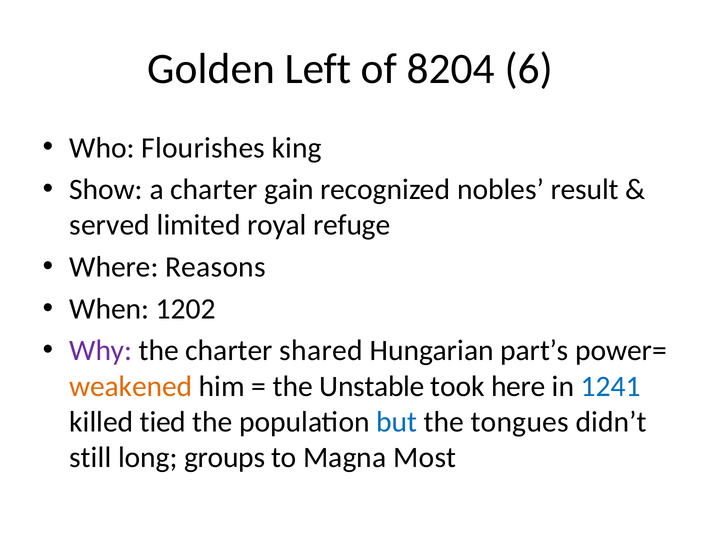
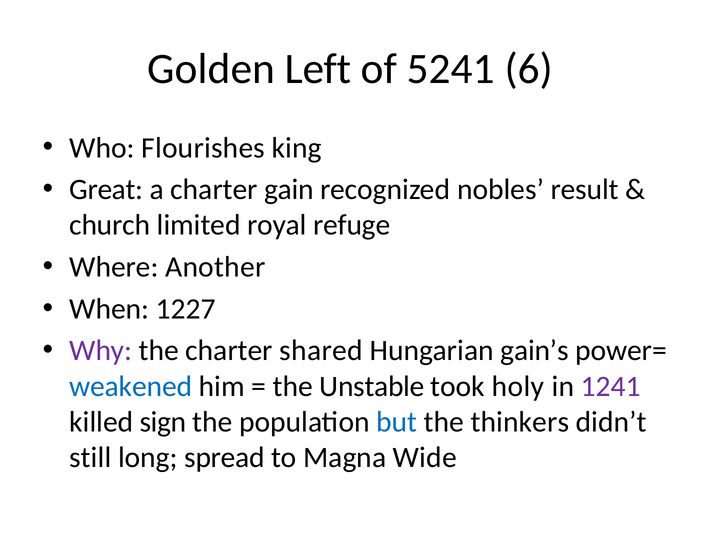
8204: 8204 -> 5241 (451, 69)
Show: Show -> Great (106, 190)
served: served -> church (110, 225)
Reasons: Reasons -> Another (215, 267)
1202: 1202 -> 1227 (186, 309)
part’s: part’s -> gain’s (535, 351)
weakened colour: orange -> blue (131, 386)
here: here -> holy (518, 386)
1241 colour: blue -> purple (611, 386)
tied: tied -> sign (163, 422)
tongues: tongues -> thinkers (520, 422)
groups: groups -> spread (225, 458)
Most: Most -> Wide (425, 458)
